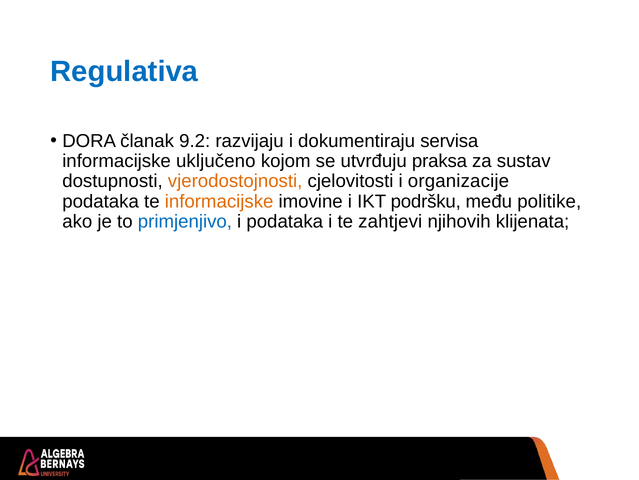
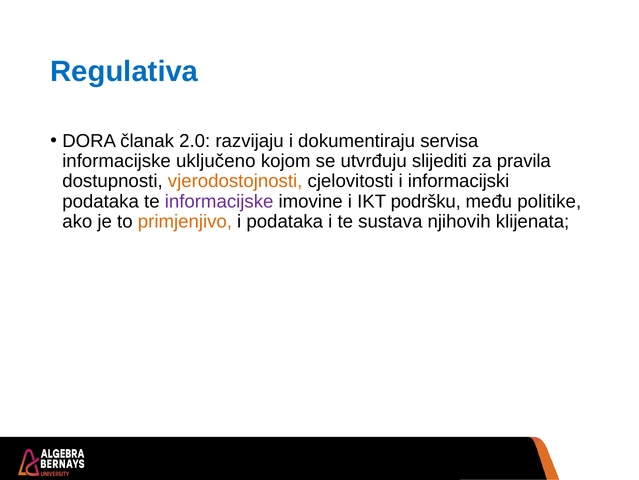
9.2: 9.2 -> 2.0 (195, 141)
praksa: praksa -> slijediti (439, 161)
sustav: sustav -> pravila (524, 161)
organizacije: organizacije -> informacijski (459, 181)
informacijske colour: orange -> purple (219, 201)
primjenjivo colour: blue -> orange (185, 221)
zahtjevi: zahtjevi -> sustava (390, 221)
